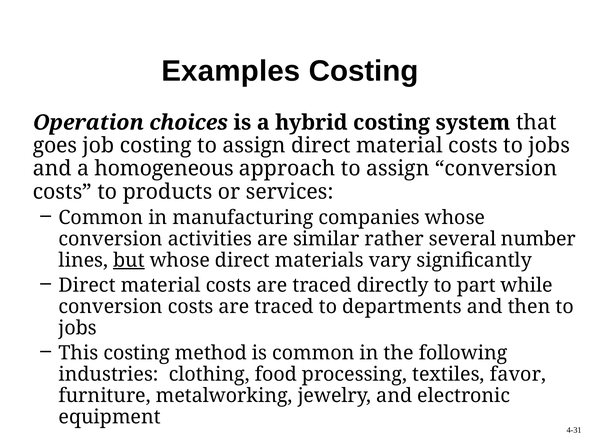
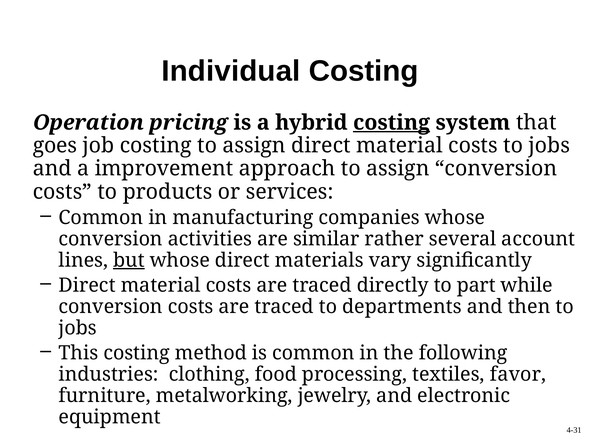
Examples: Examples -> Individual (231, 71)
choices: choices -> pricing (189, 122)
costing underline: none -> present (392, 122)
homogeneous: homogeneous -> improvement (164, 168)
number: number -> account (538, 239)
